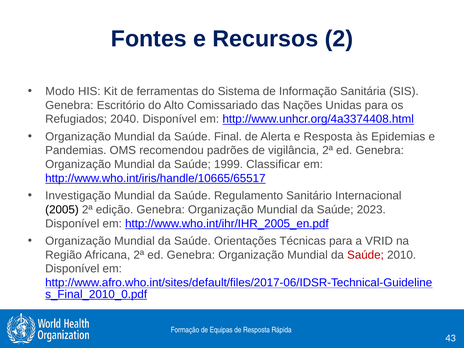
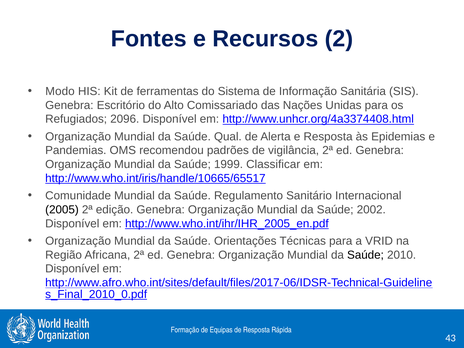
2040: 2040 -> 2096 (125, 119)
Final: Final -> Qual (228, 137)
Investigação: Investigação -> Comunidade (78, 196)
2023: 2023 -> 2002 (371, 210)
Saúde colour: red -> black (365, 255)
